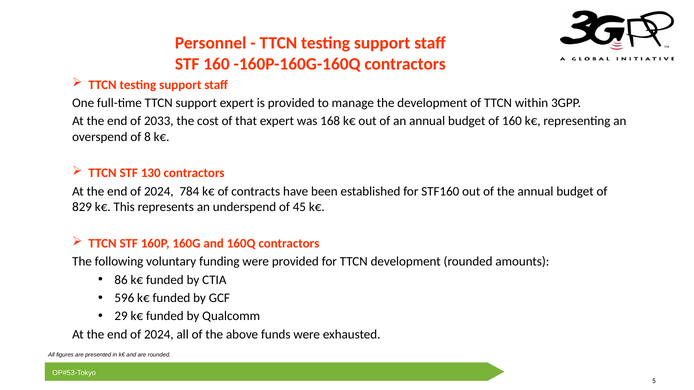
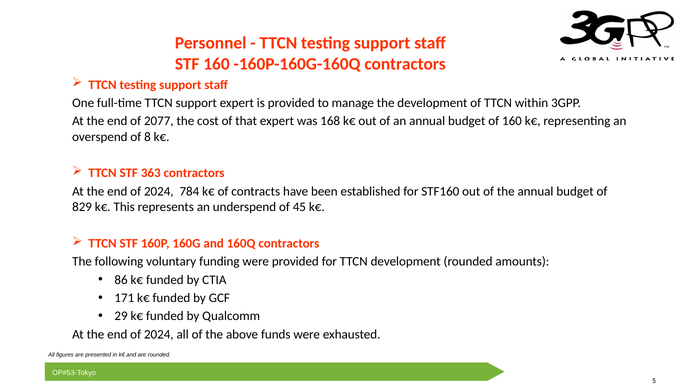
2033: 2033 -> 2077 (159, 121)
130: 130 -> 363 (151, 173)
596: 596 -> 171 (124, 298)
